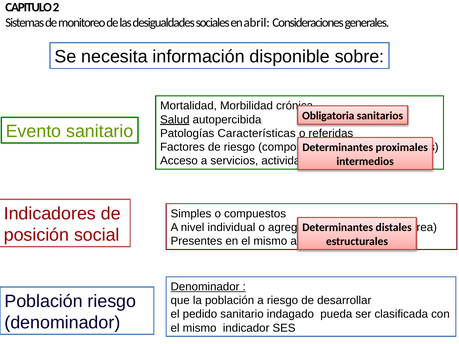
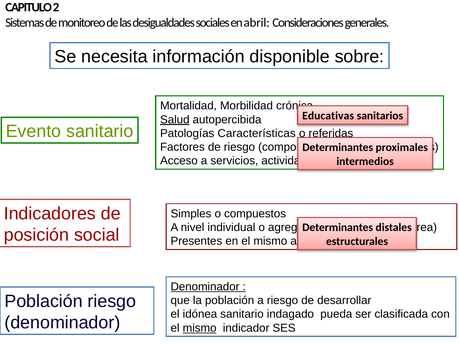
Obligatoria: Obligatoria -> Educativas (328, 116)
pedido: pedido -> idónea (200, 314)
mismo underline: none -> present (200, 328)
